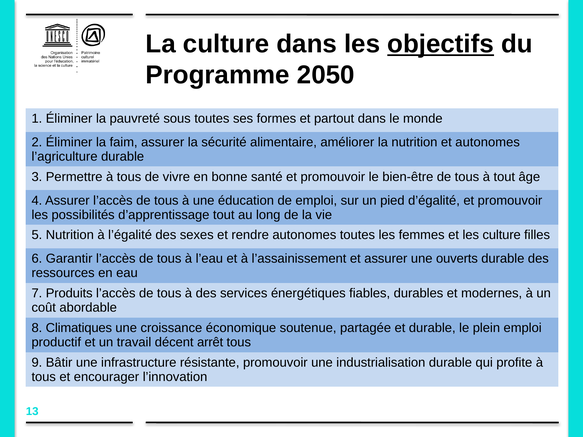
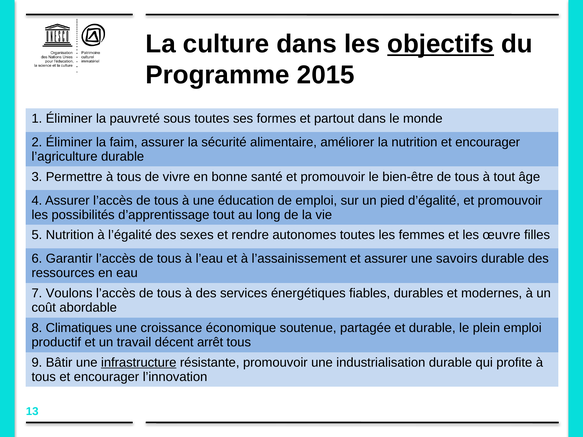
2050: 2050 -> 2015 (326, 75)
nutrition et autonomes: autonomes -> encourager (488, 142)
les culture: culture -> œuvre (502, 235)
ouverts: ouverts -> savoirs (457, 259)
Produits: Produits -> Voulons (69, 293)
infrastructure underline: none -> present (139, 363)
